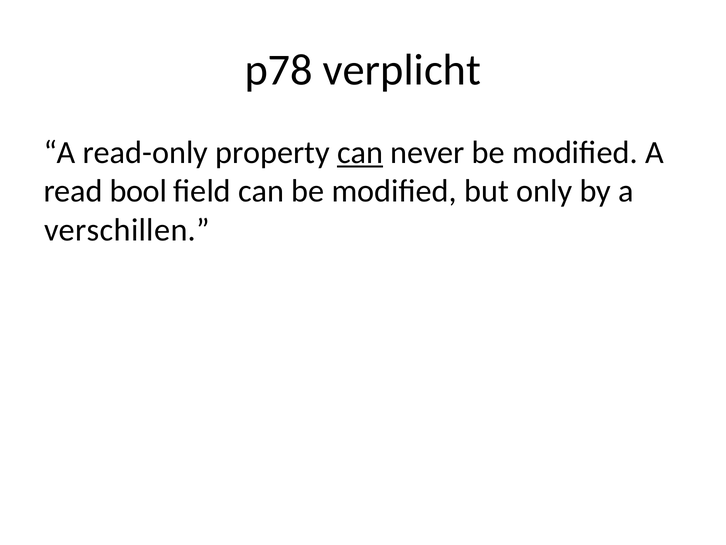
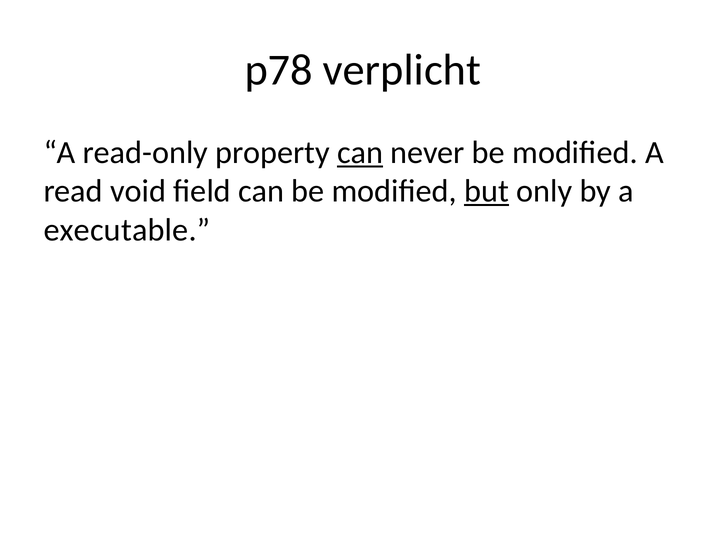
bool: bool -> void (138, 191)
but underline: none -> present (487, 191)
verschillen: verschillen -> executable (127, 230)
